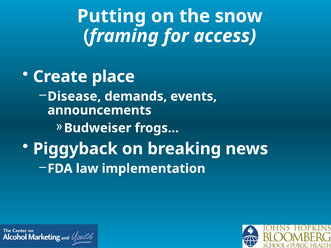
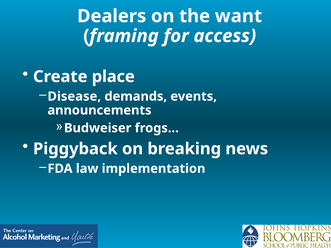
Putting: Putting -> Dealers (112, 16)
snow: snow -> want (238, 16)
